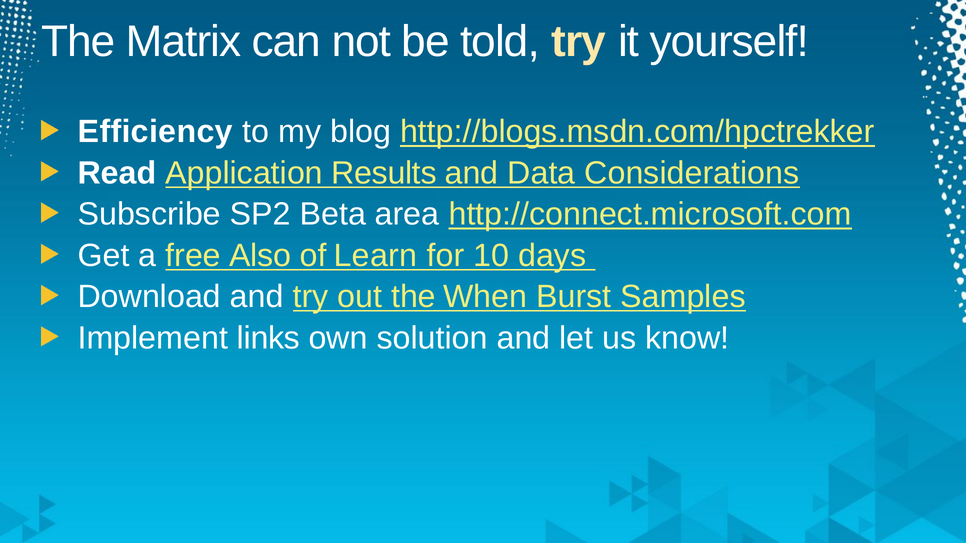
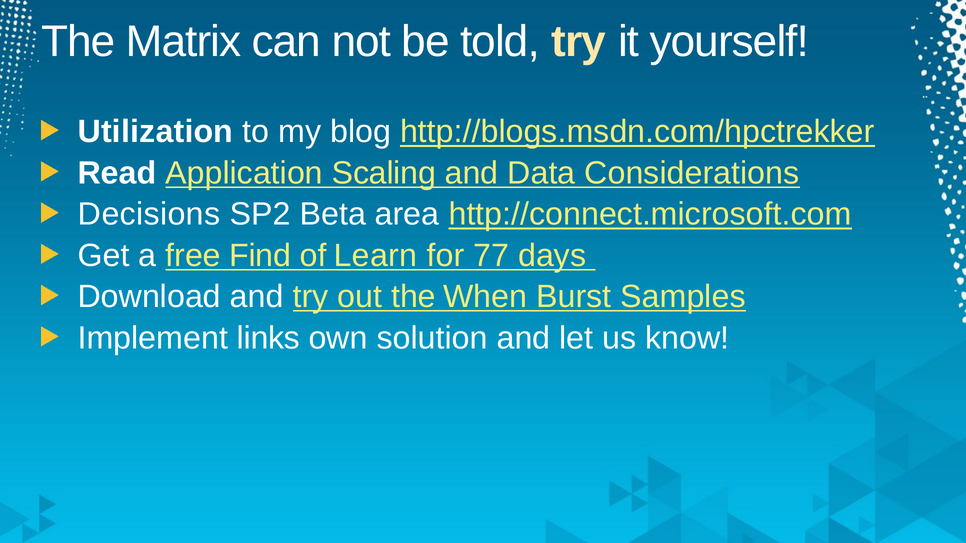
Efficiency: Efficiency -> Utilization (155, 132)
Results: Results -> Scaling (384, 173)
Subscribe: Subscribe -> Decisions (149, 214)
Also: Also -> Find (260, 256)
10: 10 -> 77 (491, 256)
